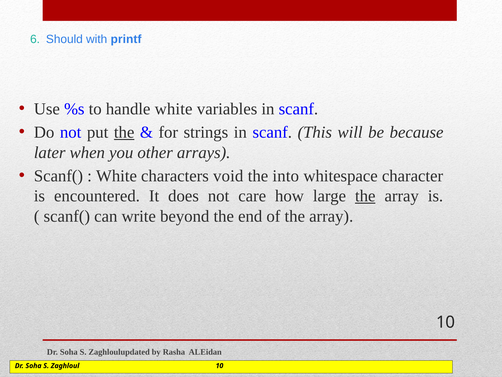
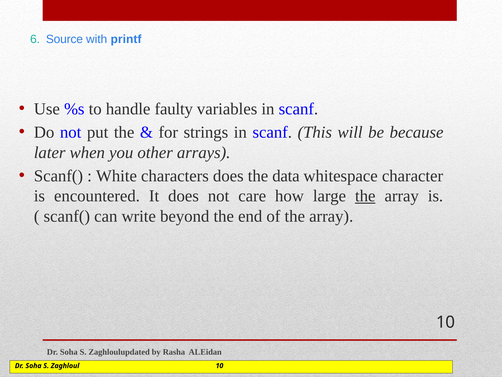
Should: Should -> Source (64, 39)
handle white: white -> faulty (174, 109)
the underline: present -> none (124, 132)
characters void: void -> does (228, 176)
into: into -> data (286, 176)
